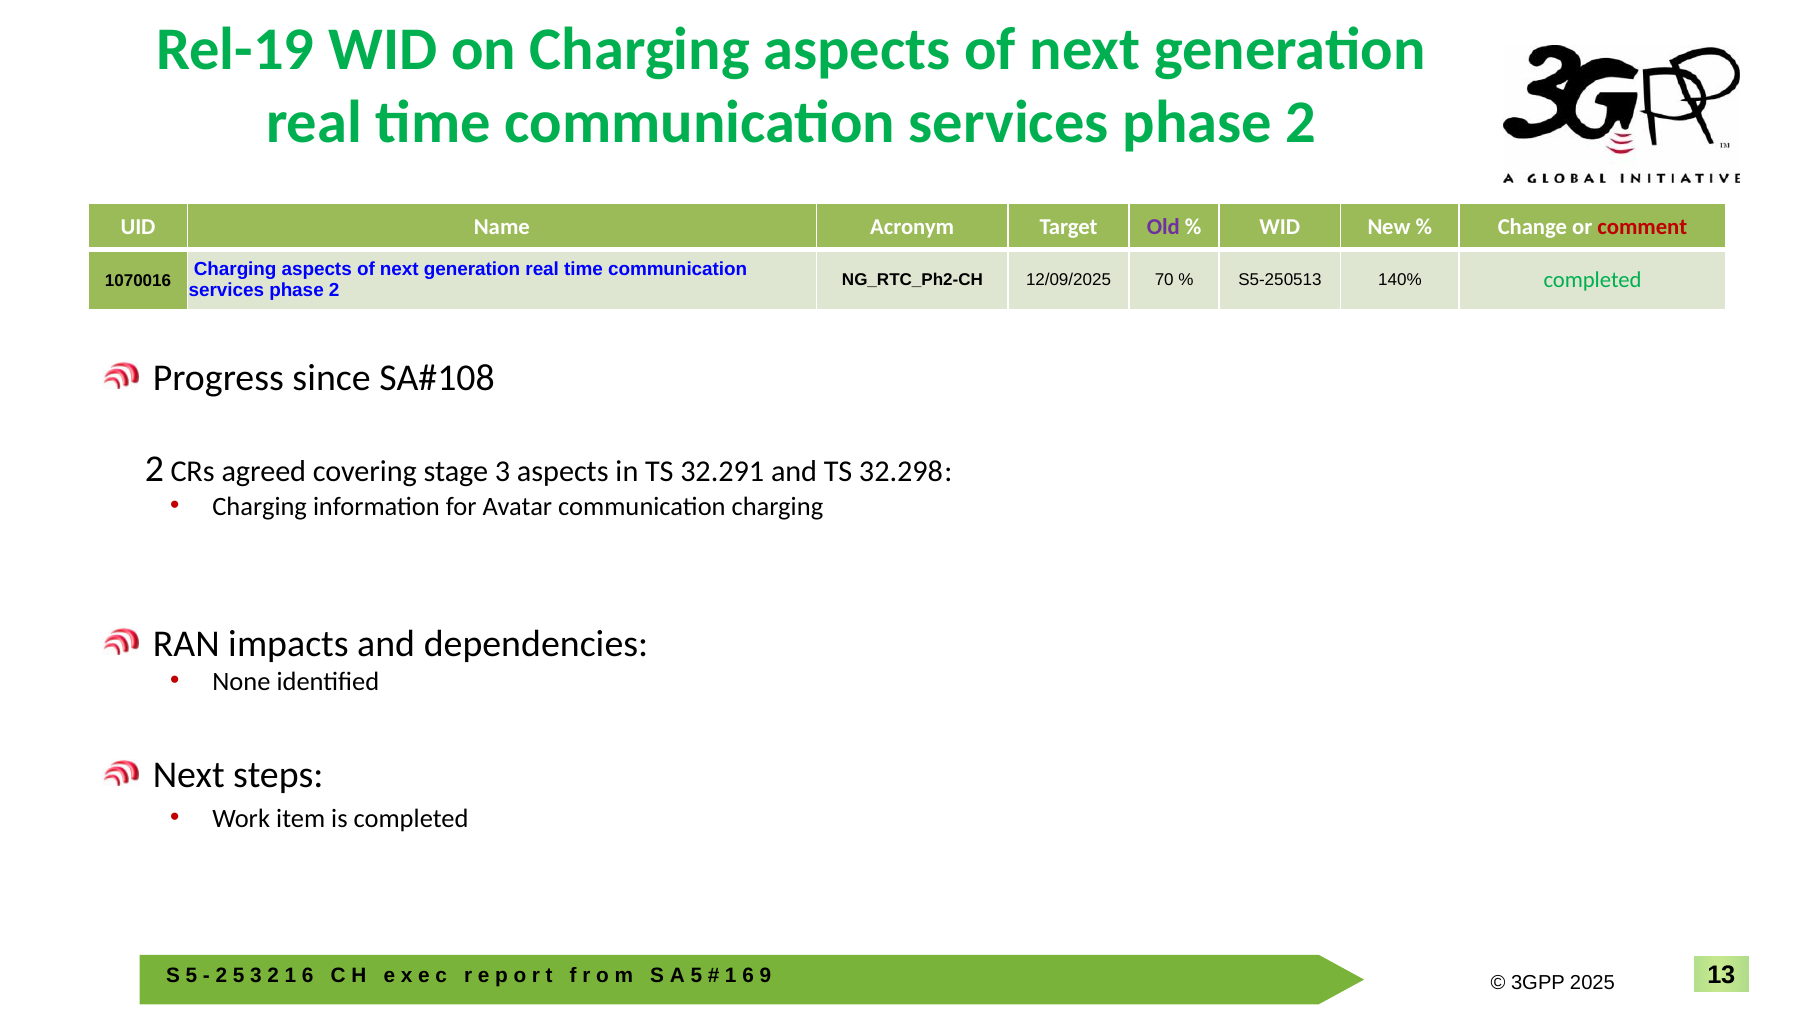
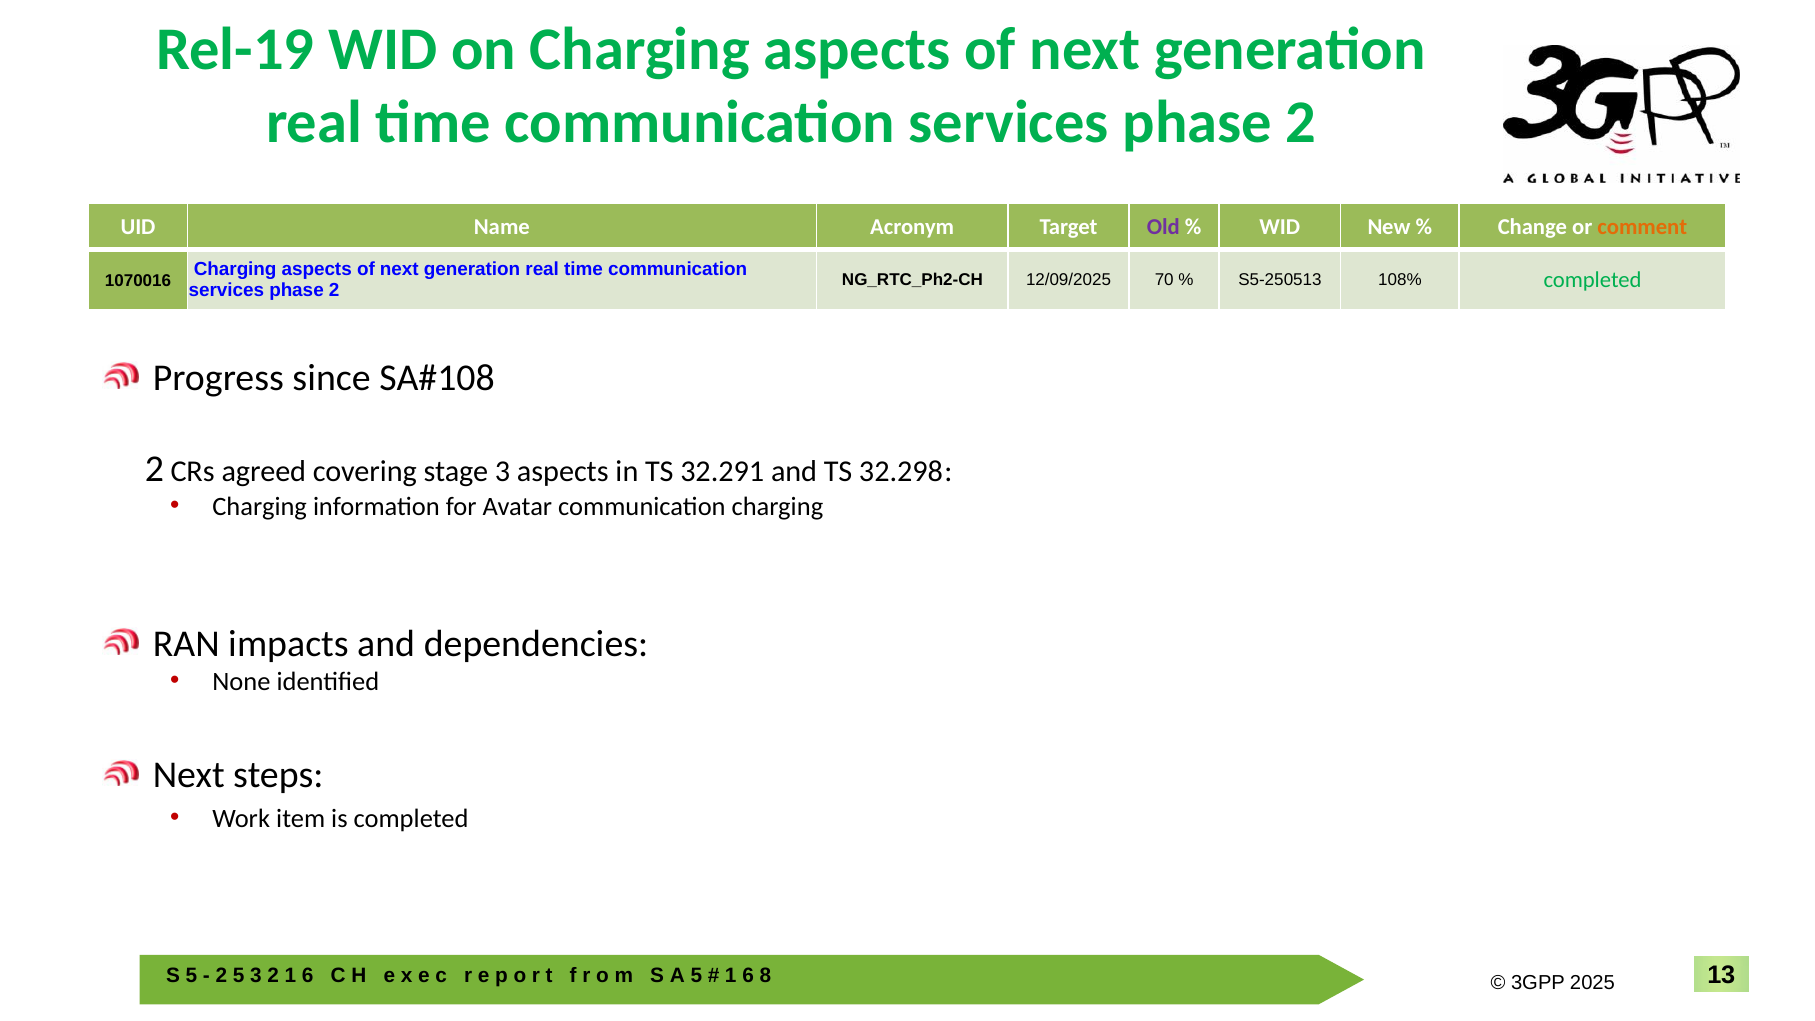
comment colour: red -> orange (1642, 227)
140%: 140% -> 108% (1400, 280)
9: 9 -> 8 (765, 975)
